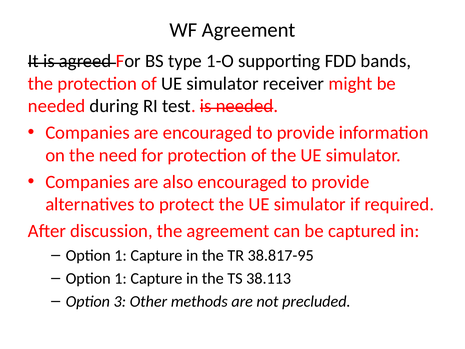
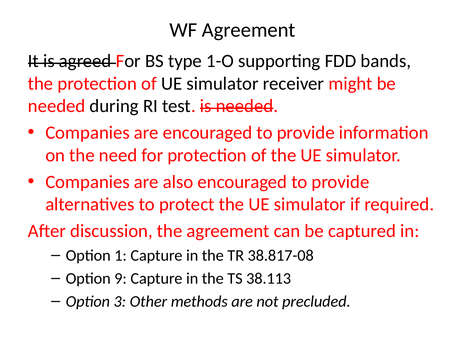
38.817-95: 38.817-95 -> 38.817-08 (281, 255)
1: 1 -> 9 (121, 278)
